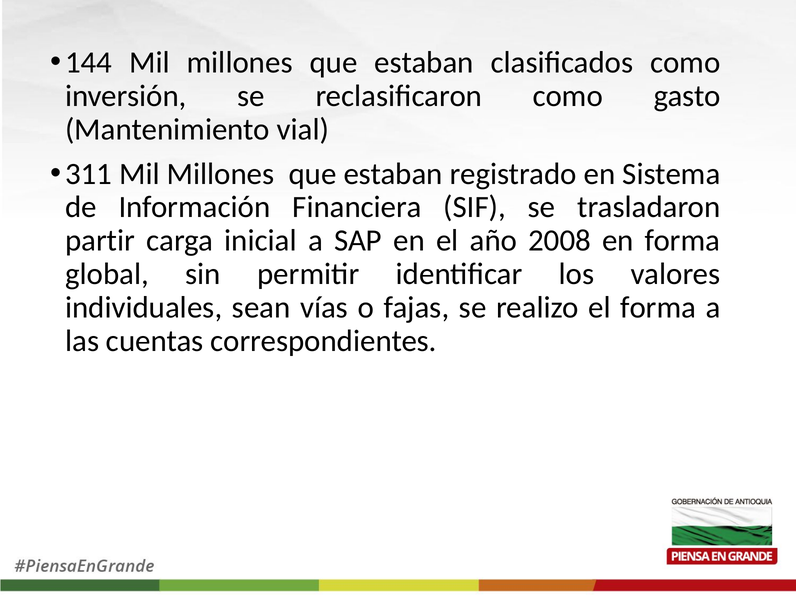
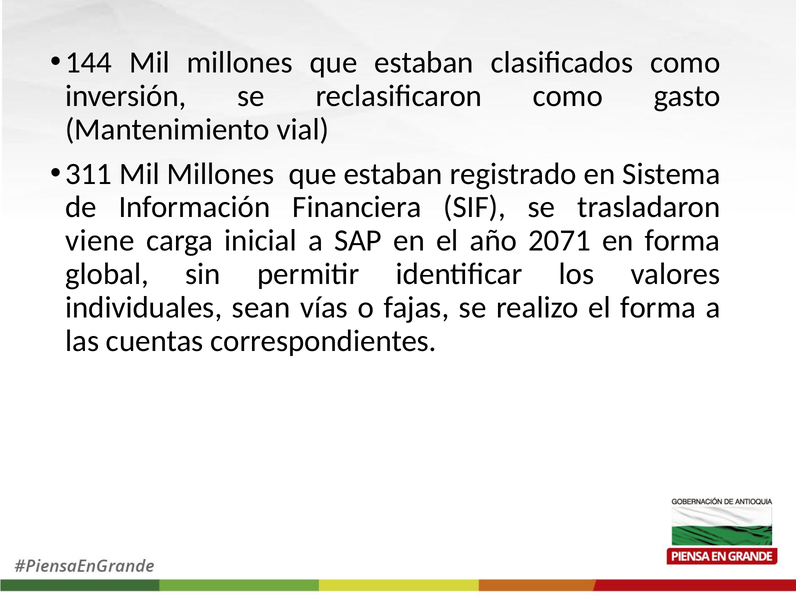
partir: partir -> viene (100, 241)
2008: 2008 -> 2071 (560, 241)
